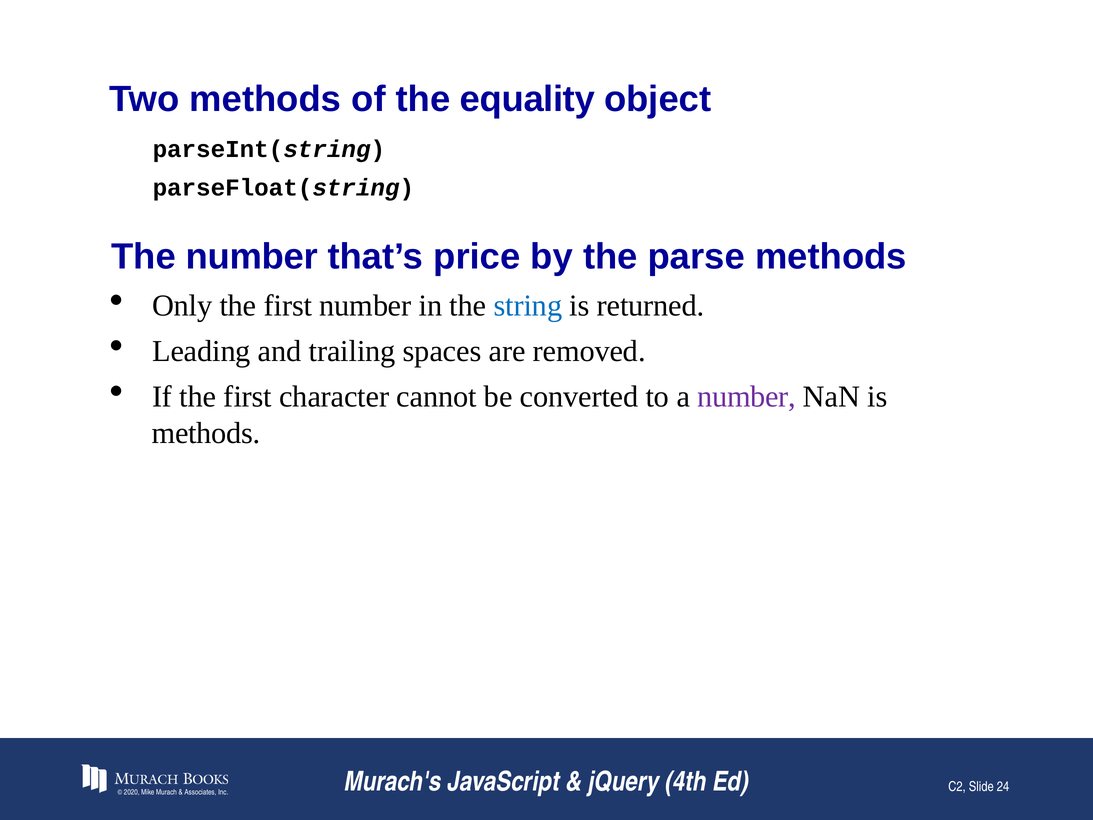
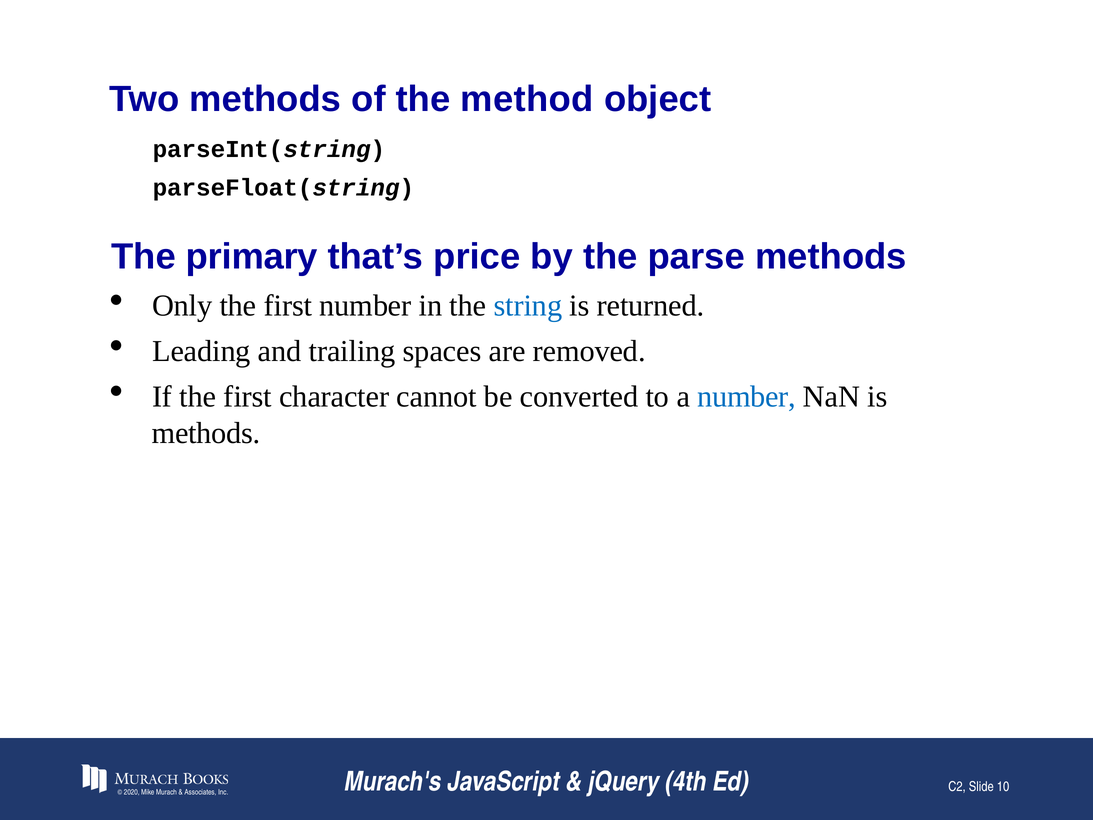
equality: equality -> method (527, 99)
The number: number -> primary (252, 257)
number colour: purple -> blue (747, 397)
24: 24 -> 10 (1003, 786)
